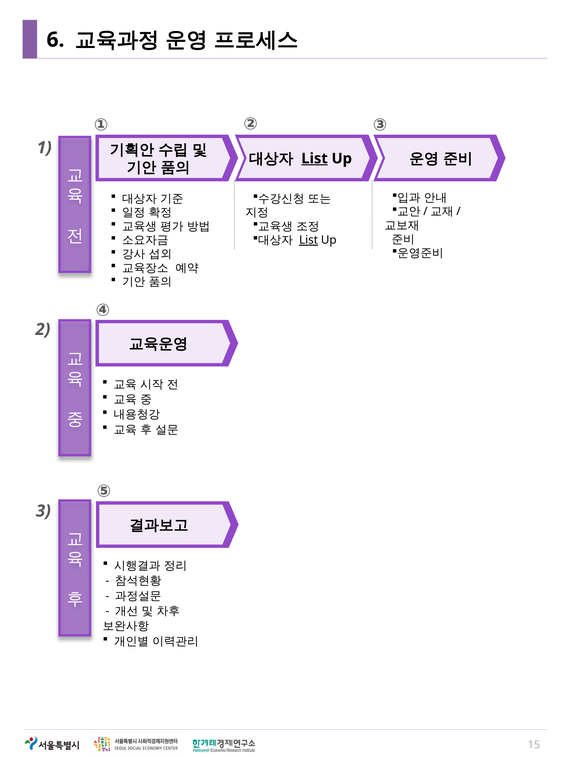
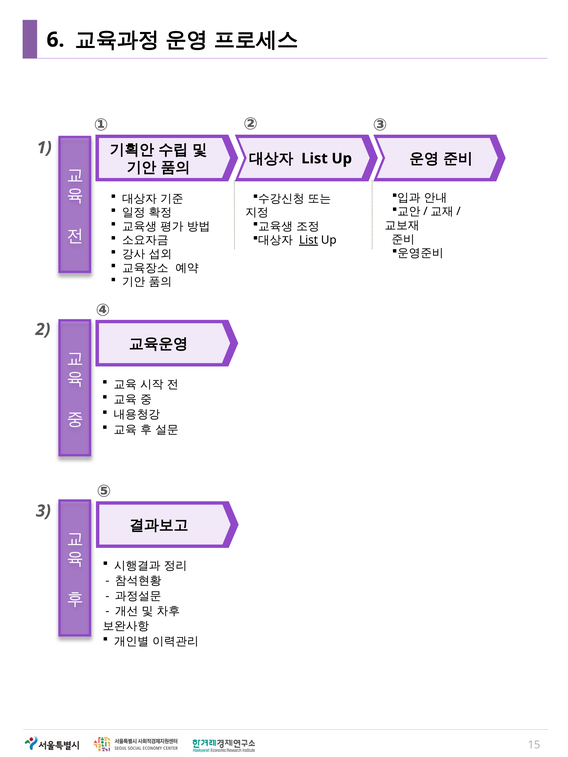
List underline: present -> none (315, 159)
